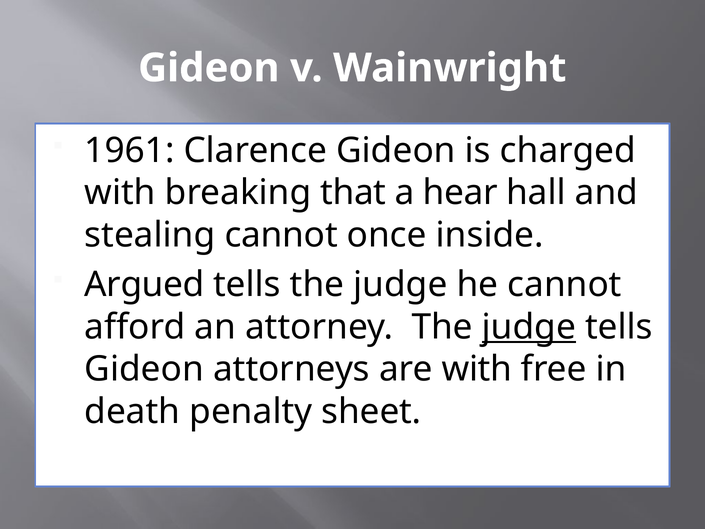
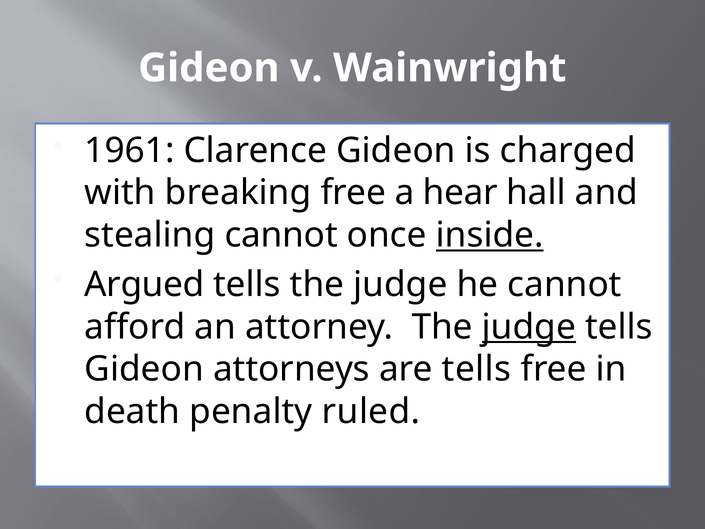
breaking that: that -> free (353, 193)
inside underline: none -> present (490, 235)
are with: with -> tells (477, 369)
sheet: sheet -> ruled (371, 411)
